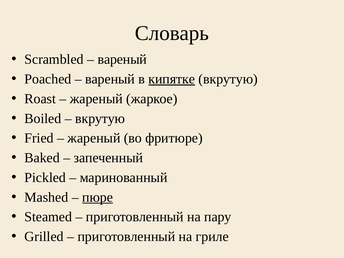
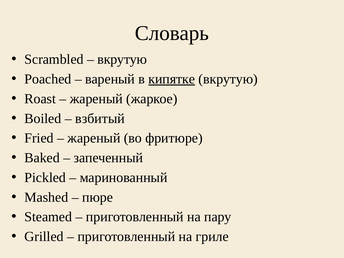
вареный: вареный -> вкрутую (122, 59)
вкрутую: вкрутую -> взбитый (100, 118)
пюре underline: present -> none (98, 197)
